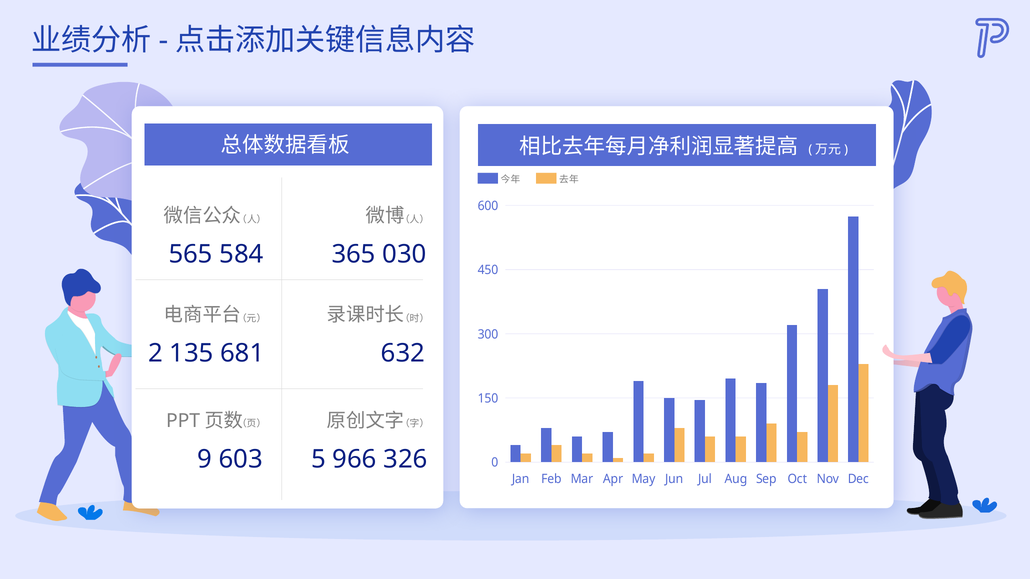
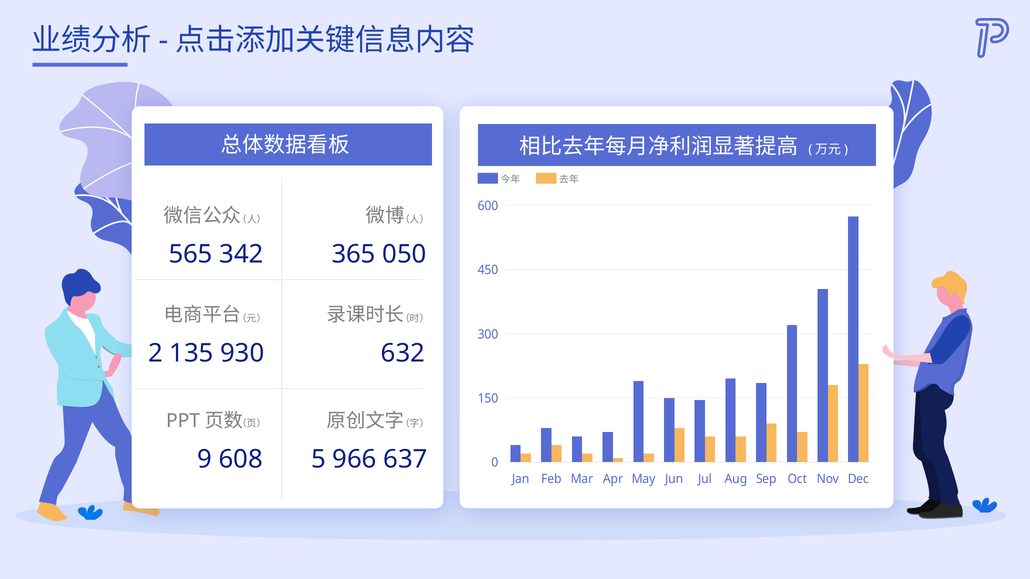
584: 584 -> 342 (241, 254)
030: 030 -> 050 (405, 254)
681: 681 -> 930 (242, 353)
603: 603 -> 608 (241, 459)
326: 326 -> 637 (405, 459)
